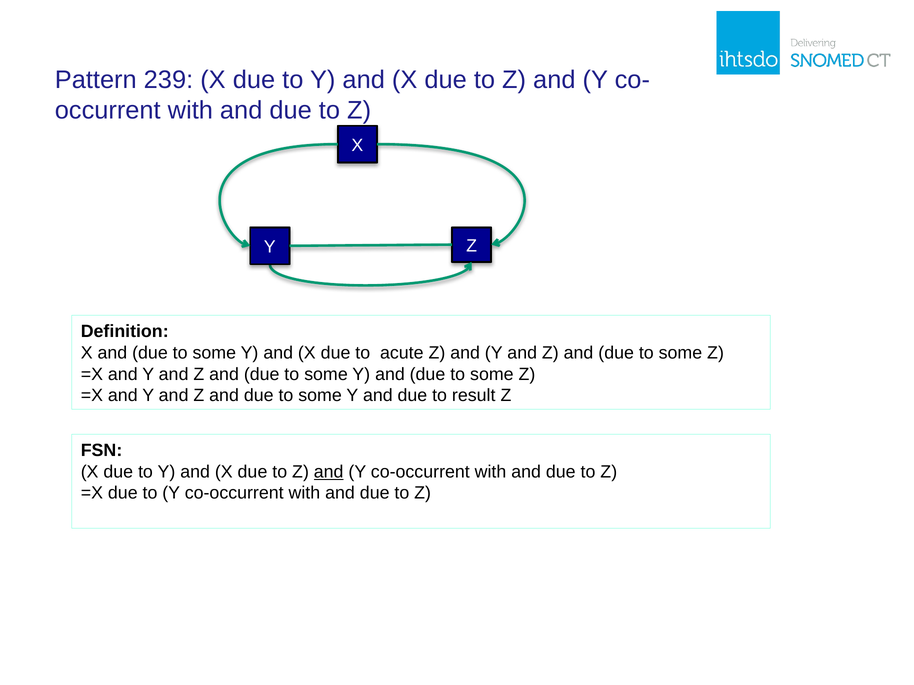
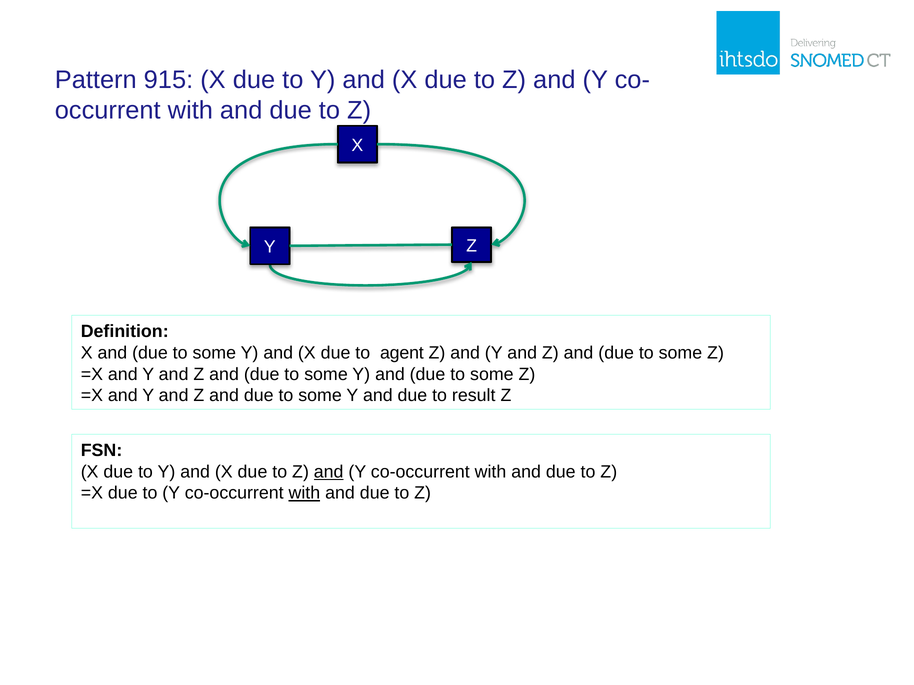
239: 239 -> 915 (168, 80)
acute: acute -> agent (402, 353)
with underline: none -> present (304, 493)
